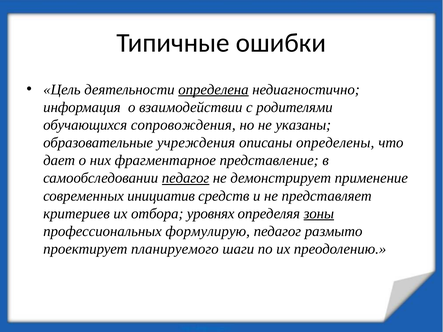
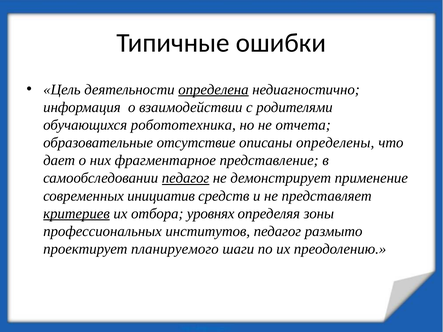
сопровождения: сопровождения -> робототехника (183, 125)
указаны: указаны -> отчета (303, 125)
учреждения: учреждения -> отсутствие (196, 143)
критериев underline: none -> present (76, 214)
зоны underline: present -> none (319, 214)
формулирую: формулирую -> институтов (208, 231)
